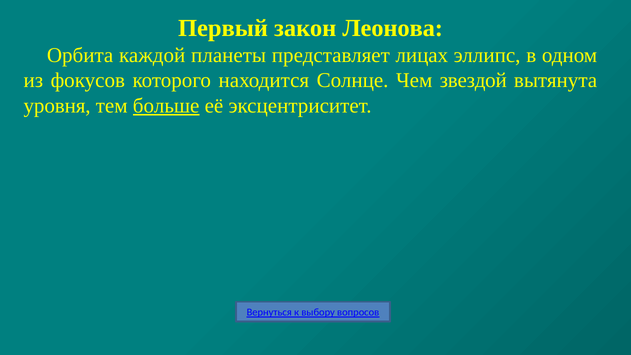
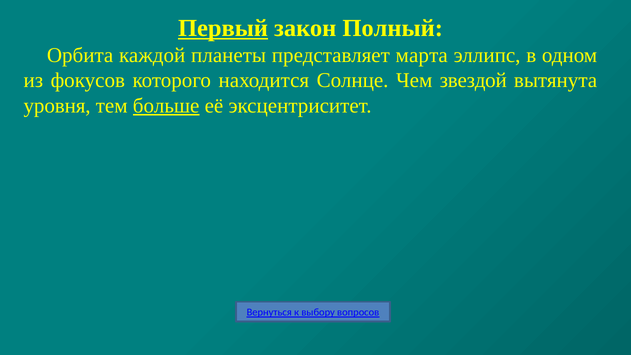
Первый underline: none -> present (223, 28)
Леонова: Леонова -> Полный (393, 28)
лицах: лицах -> марта (422, 55)
